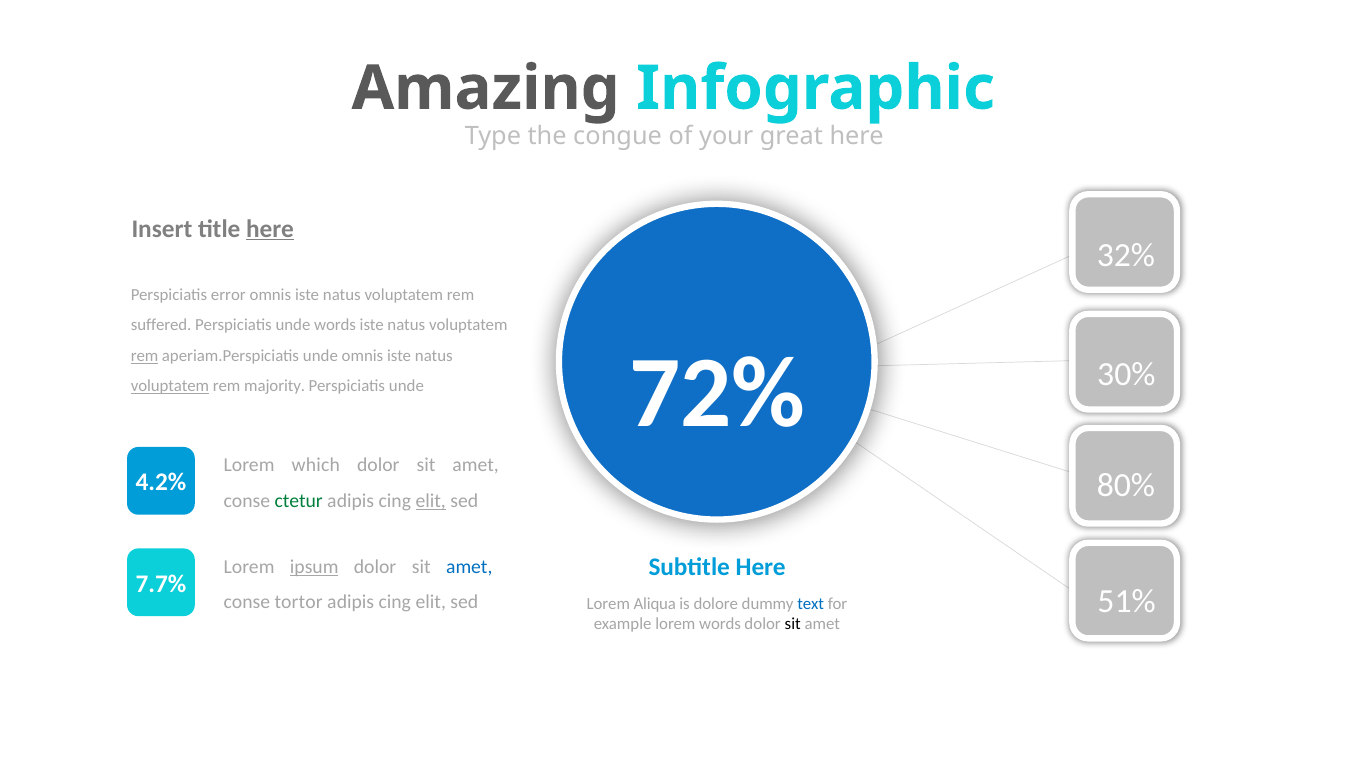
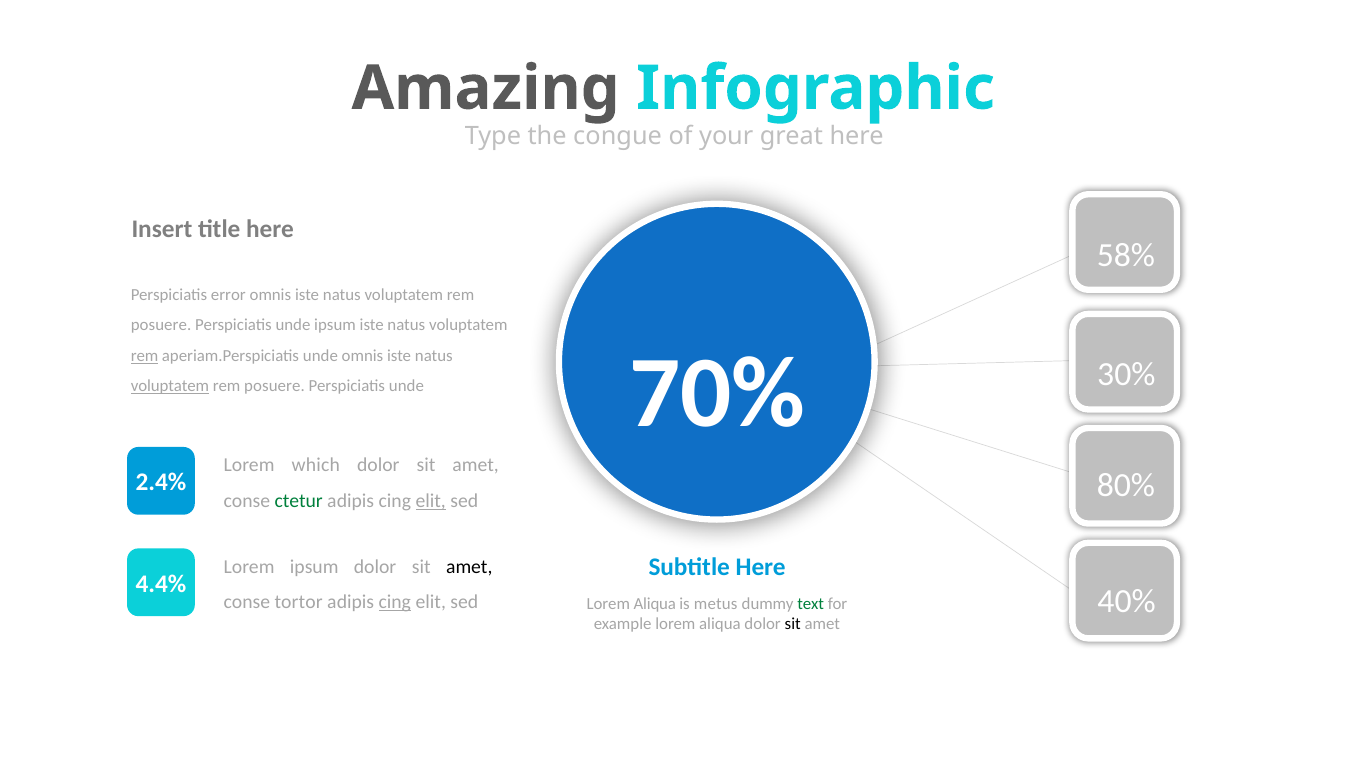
here underline: present -> none (270, 229)
32%: 32% -> 58% (1126, 256)
suffered: suffered -> posuere (161, 325)
unde words: words -> ipsum (335, 325)
72%: 72% -> 70% (717, 393)
majority: majority -> posuere (275, 386)
4.2%: 4.2% -> 2.4% (161, 482)
ipsum underline: present -> none (314, 567)
amet colour: blue -> black (469, 567)
7.7%: 7.7% -> 4.4% (161, 584)
51%: 51% -> 40% (1127, 601)
cing underline: none -> present (395, 602)
dolore: dolore -> metus (716, 603)
text colour: blue -> green (811, 603)
example lorem words: words -> aliqua (720, 624)
